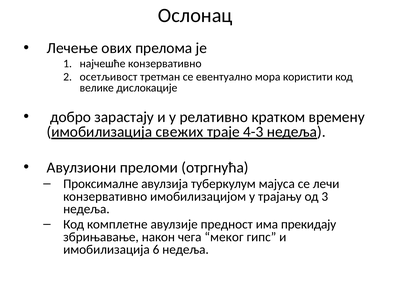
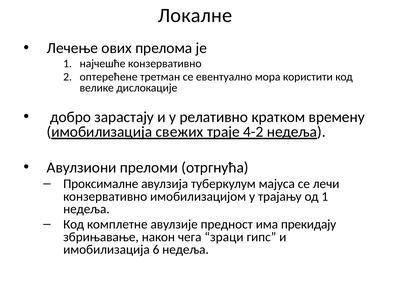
Ослонац: Ослонац -> Локалне (195, 16)
осетљивост: осетљивост -> оптерећене (109, 77)
4-3: 4-3 -> 4-2 (253, 132)
од 3: 3 -> 1 (325, 197)
меког: меког -> зраци (224, 237)
